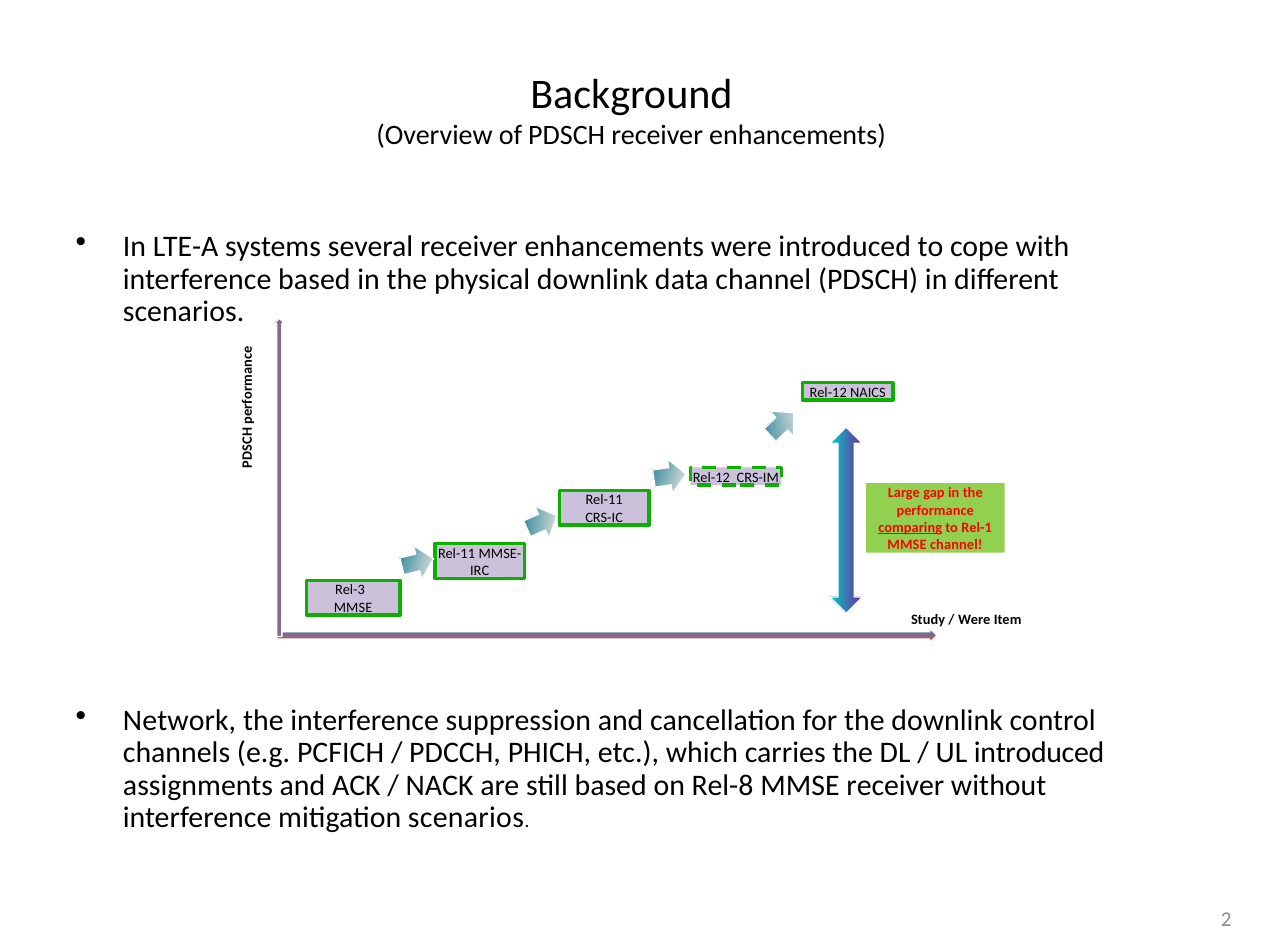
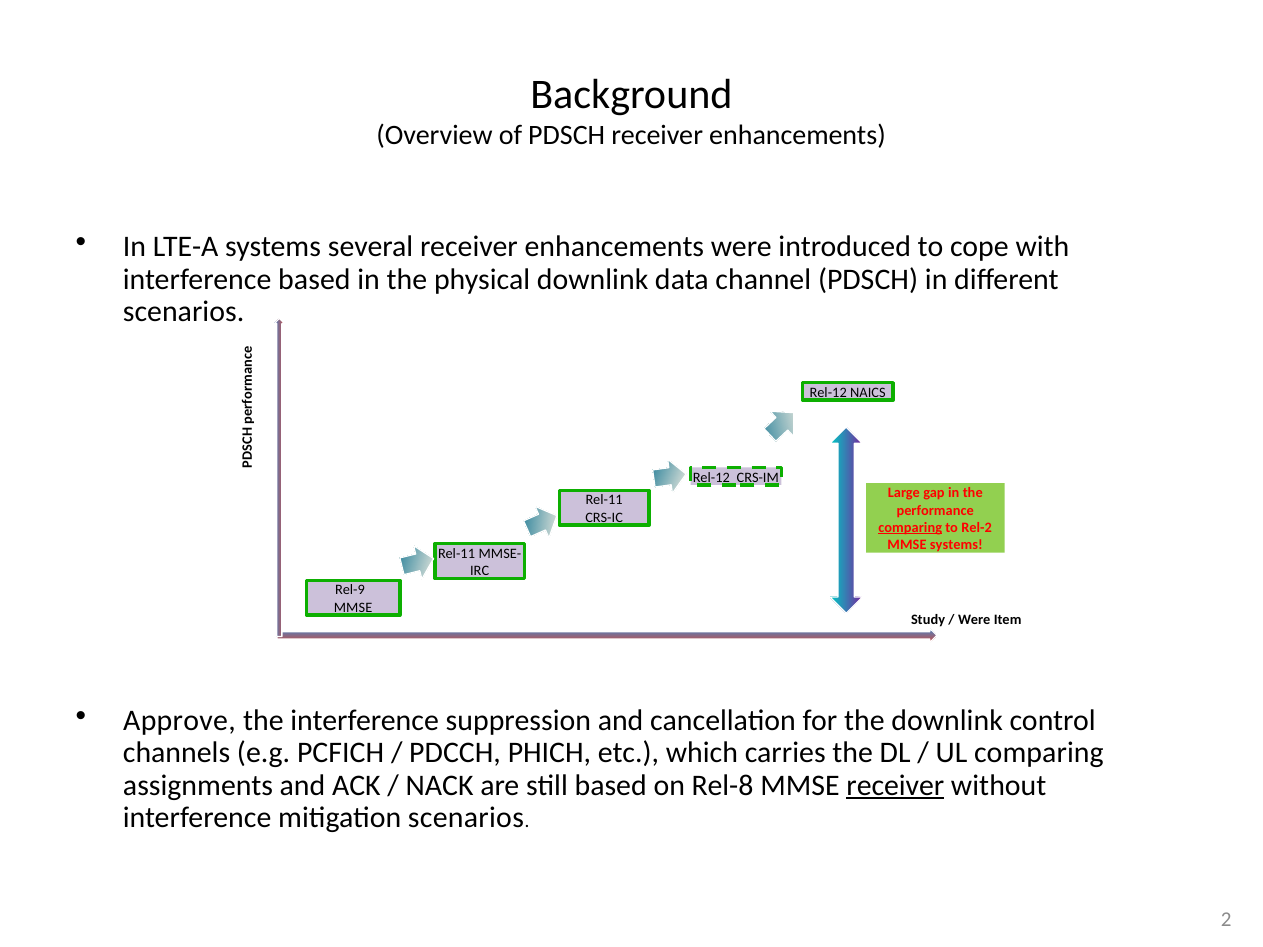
Rel-1: Rel-1 -> Rel-2 (977, 528)
MMSE channel: channel -> systems (956, 545)
Rel-3: Rel-3 -> Rel-9 (350, 590)
Network: Network -> Approve (179, 721)
UL introduced: introduced -> comparing (1039, 753)
receiver underline: none -> present (895, 785)
